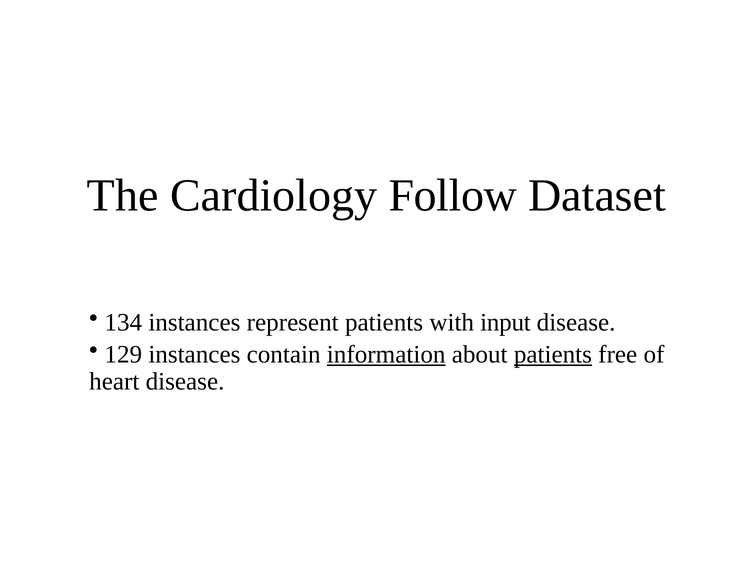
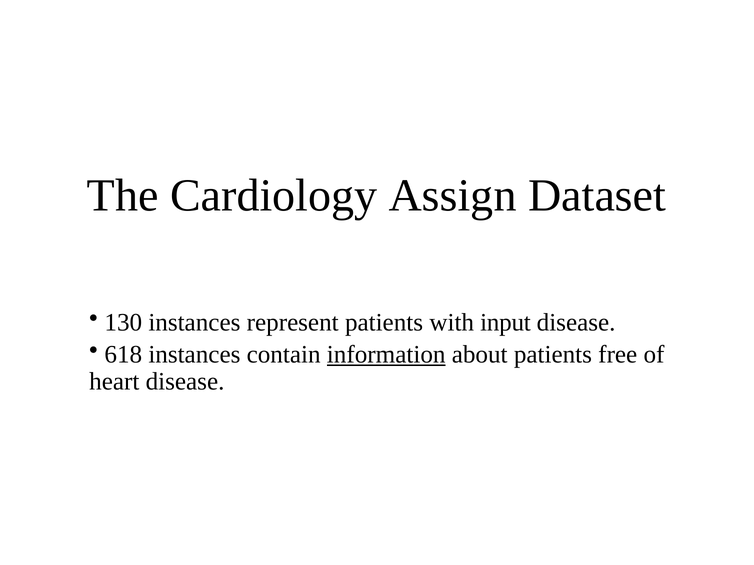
Follow: Follow -> Assign (453, 196)
134: 134 -> 130 (123, 323)
129: 129 -> 618 (123, 355)
patients underline: present -> none (553, 355)
